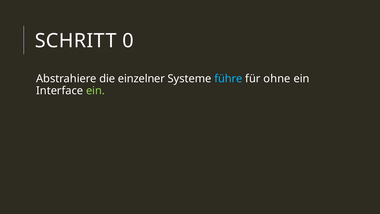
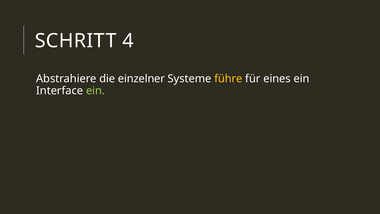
0: 0 -> 4 (128, 41)
führe colour: light blue -> yellow (228, 79)
ohne: ohne -> eines (277, 79)
